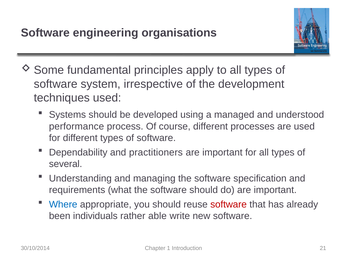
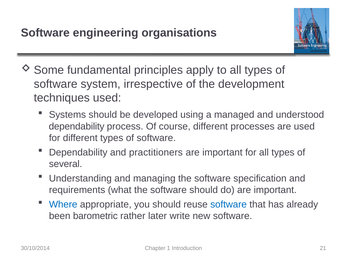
performance: performance -> dependability (77, 126)
software colour: red -> blue (229, 205)
individuals: individuals -> barometric (95, 216)
able: able -> later (158, 216)
